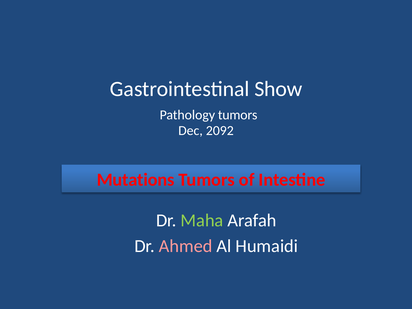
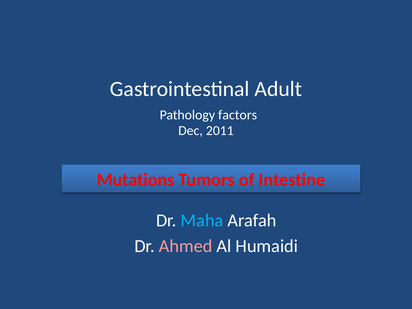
Show: Show -> Adult (278, 89)
Pathology tumors: tumors -> factors (238, 115)
2092: 2092 -> 2011 (220, 130)
Maha colour: light green -> light blue (202, 220)
